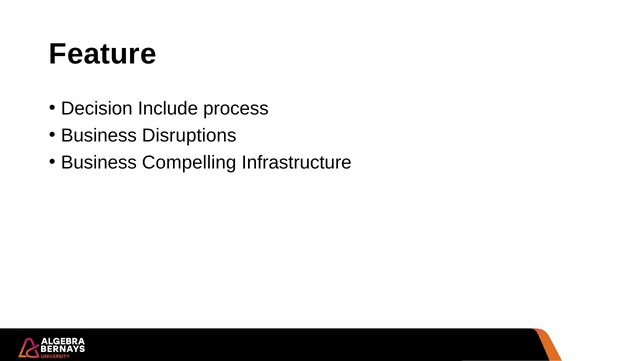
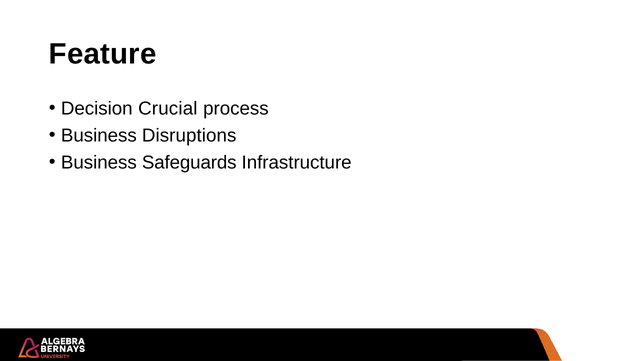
Include: Include -> Crucial (168, 109)
Compelling: Compelling -> Safeguards (189, 162)
